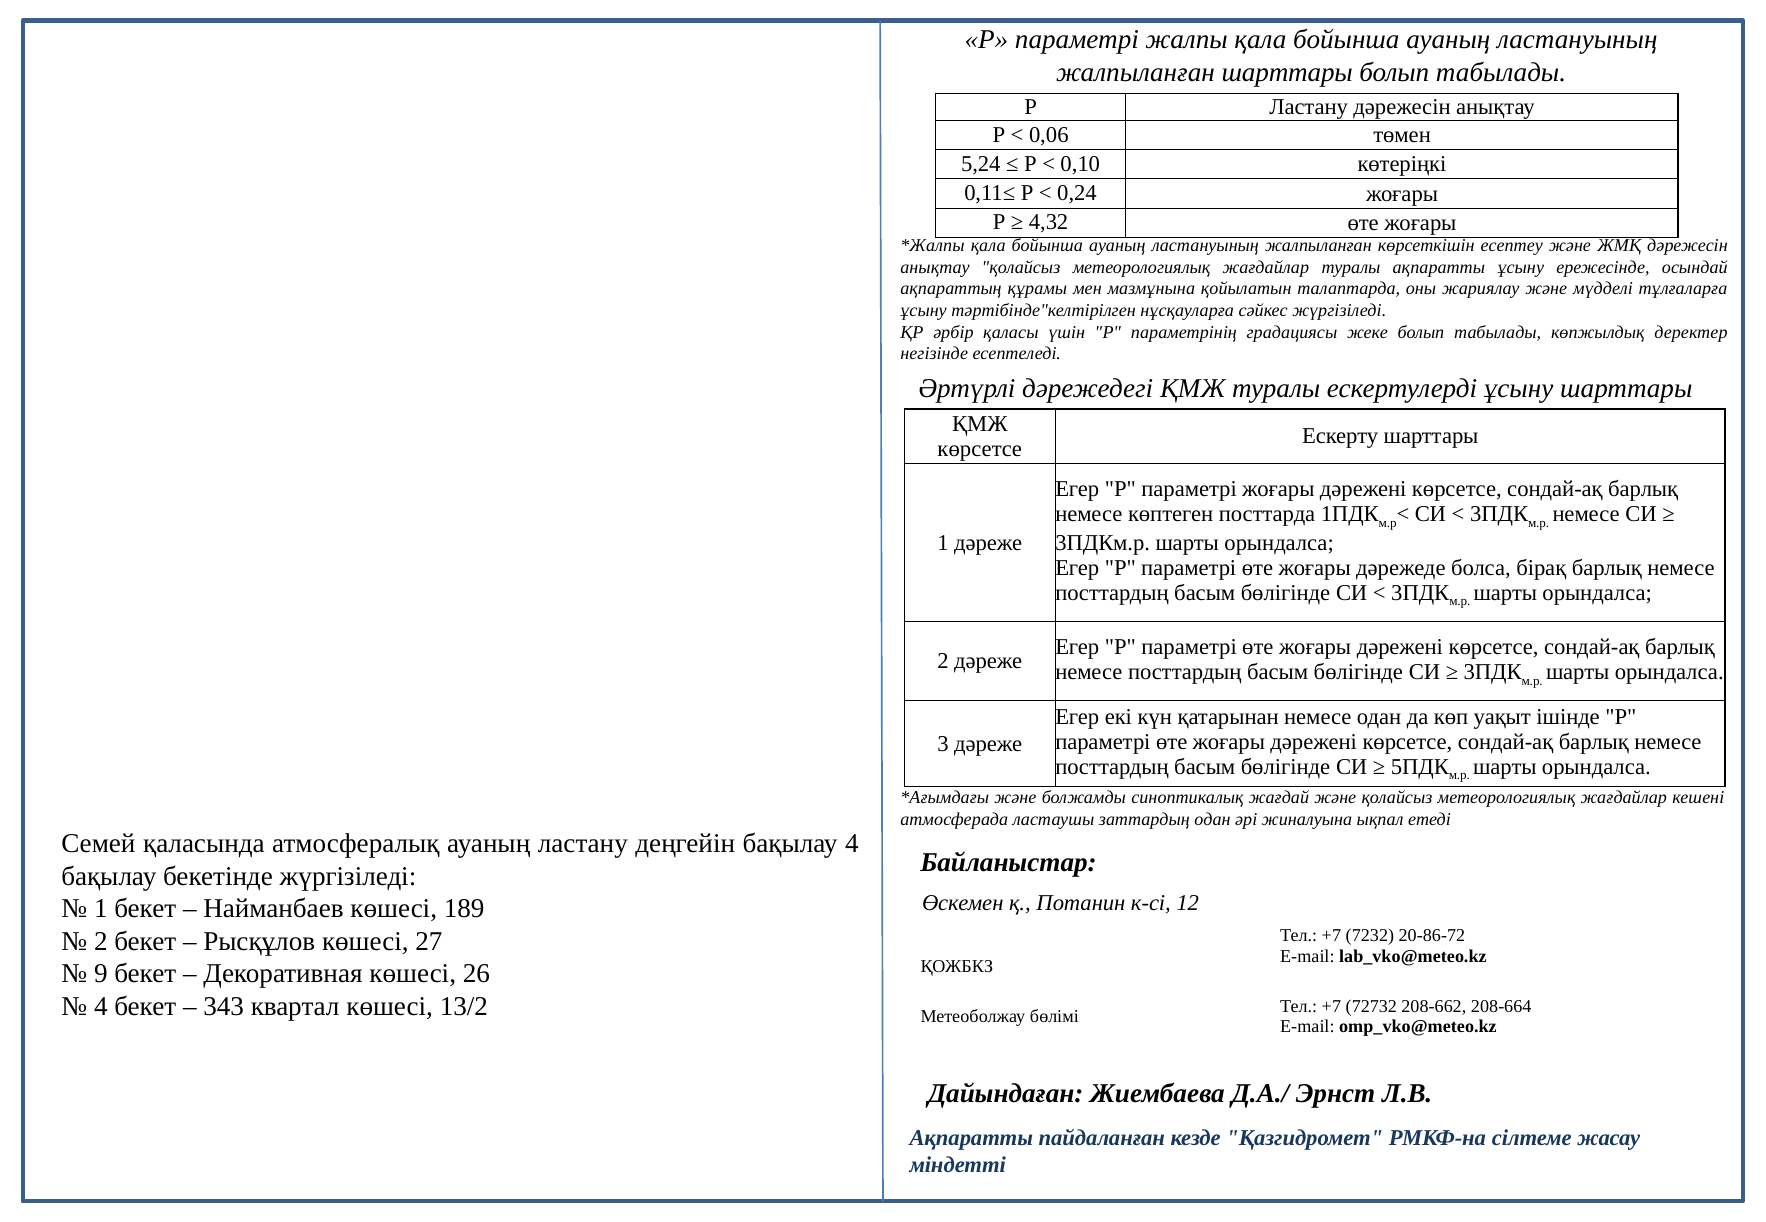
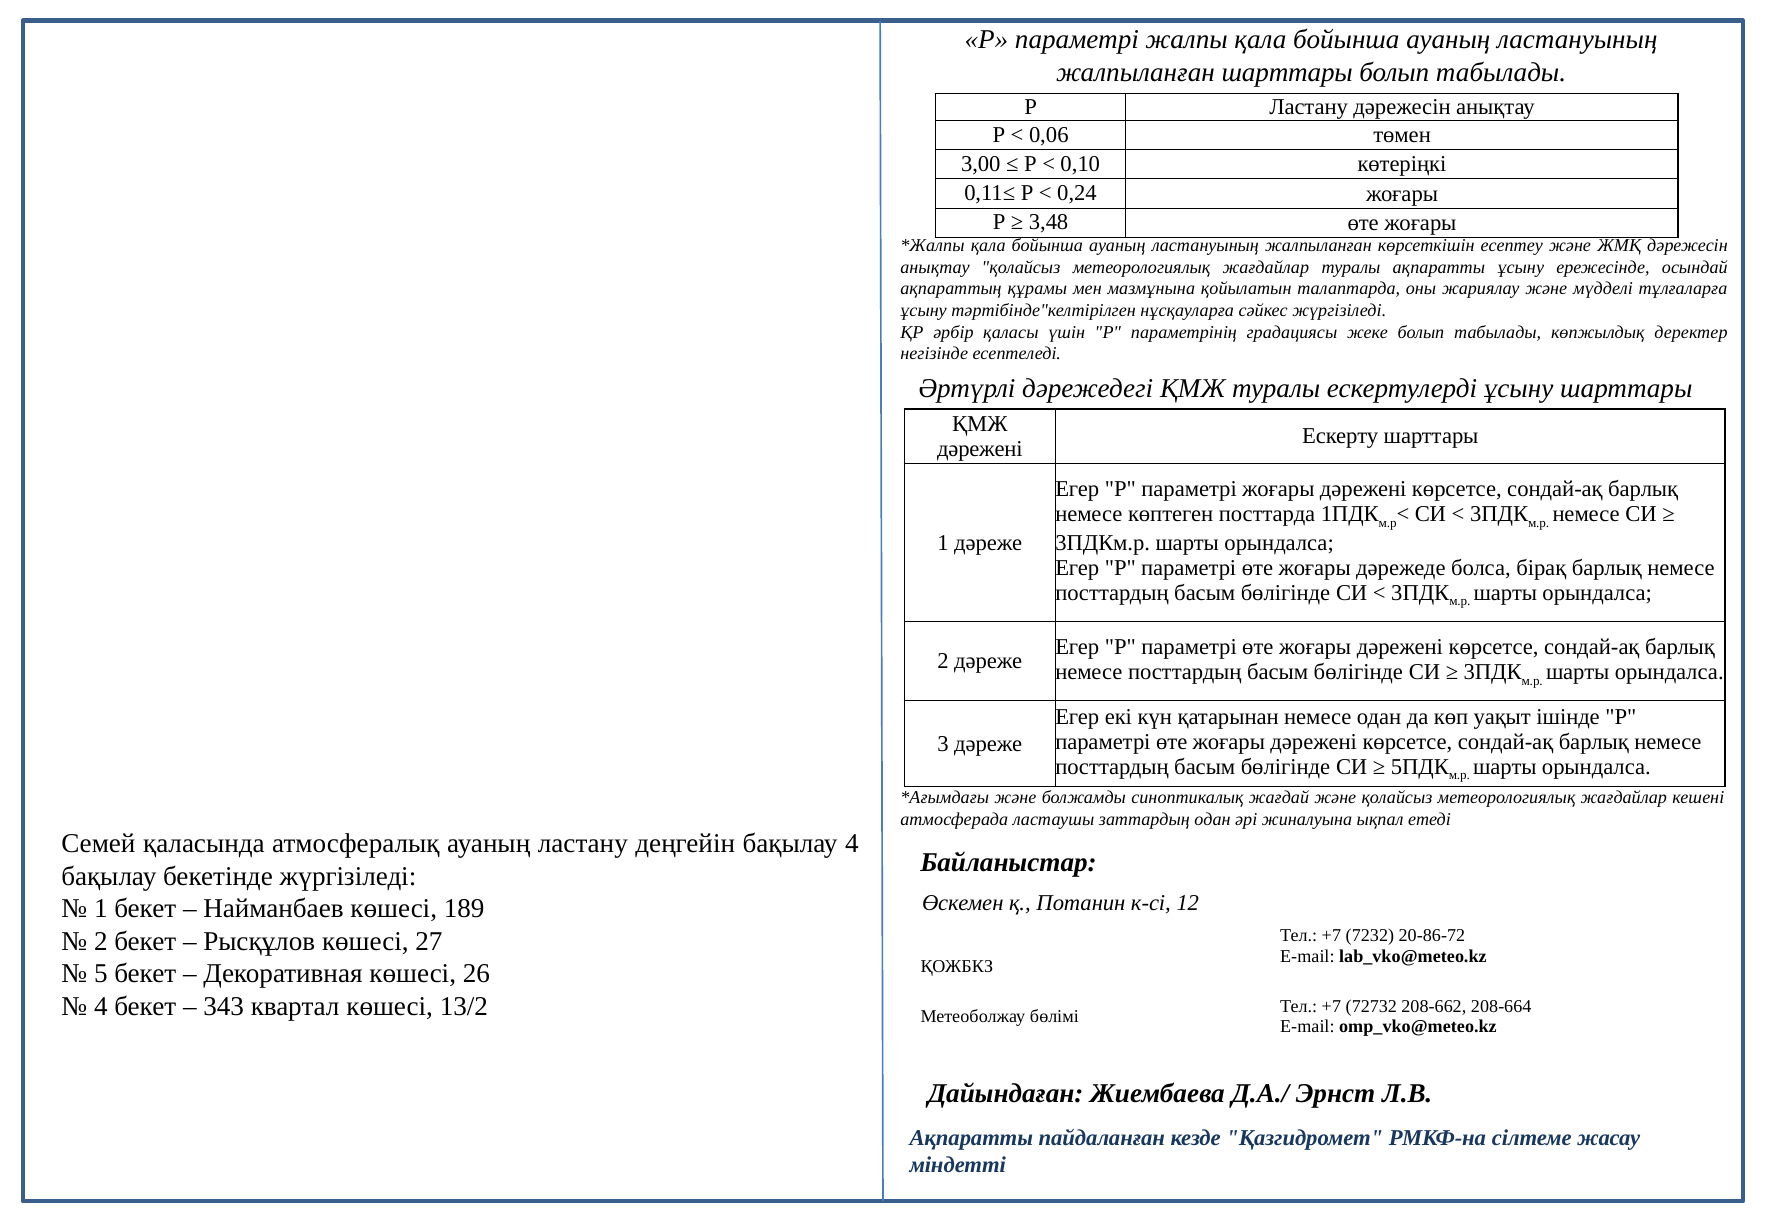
5,24: 5,24 -> 3,00 (981, 164)
4,32: 4,32 -> 3,48 (1049, 223)
көрсетсе: көрсетсе -> дәрежені (980, 449)
9: 9 -> 5 (101, 974)
